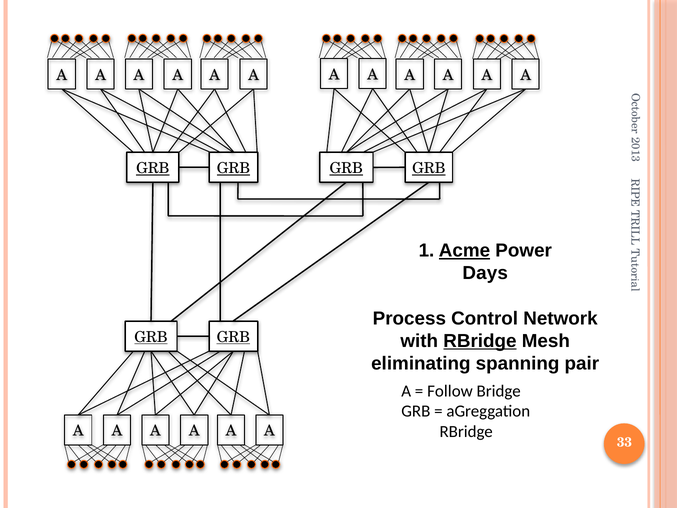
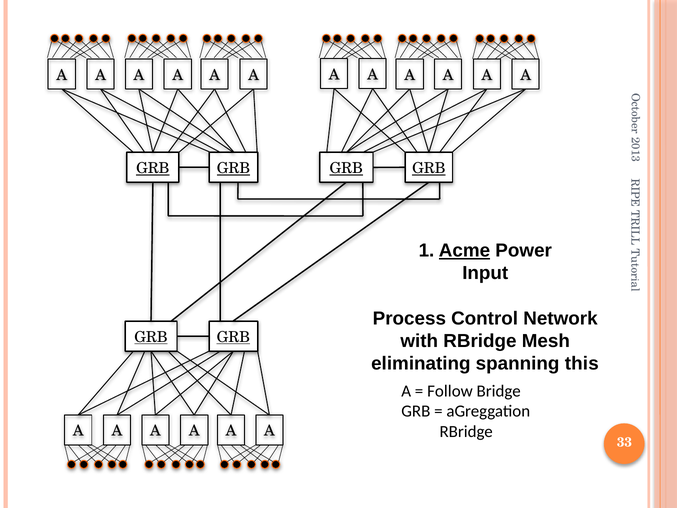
Days: Days -> Input (485, 273)
RBridge underline: present -> none (480, 341)
pair: pair -> this (582, 363)
